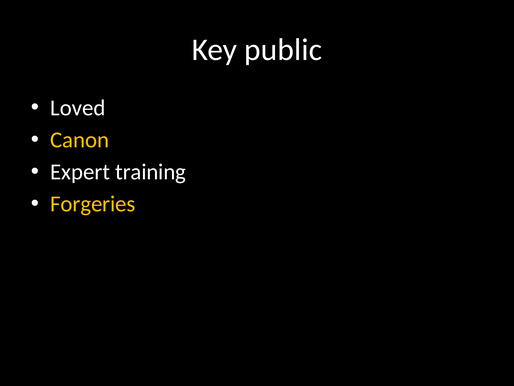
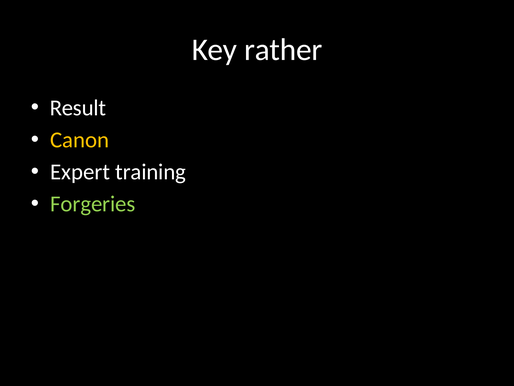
public: public -> rather (283, 50)
Loved: Loved -> Result (78, 108)
Forgeries colour: yellow -> light green (93, 204)
